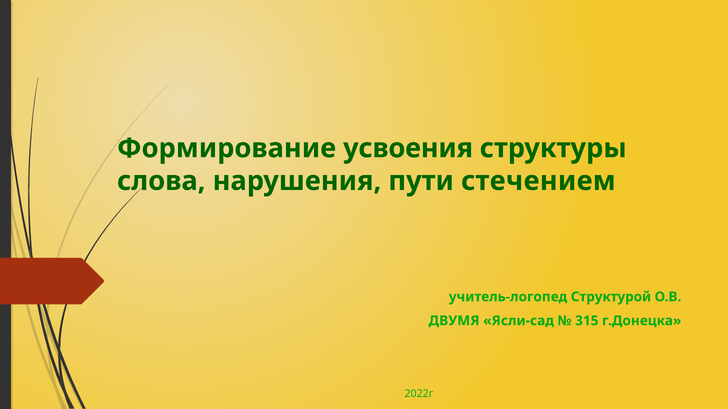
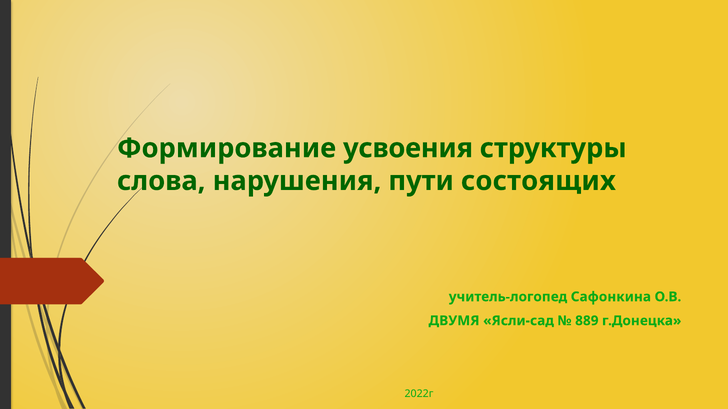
стечением: стечением -> состоящих (538, 181)
Структурой: Структурой -> Сафонкина (611, 297)
315: 315 -> 889 (587, 321)
